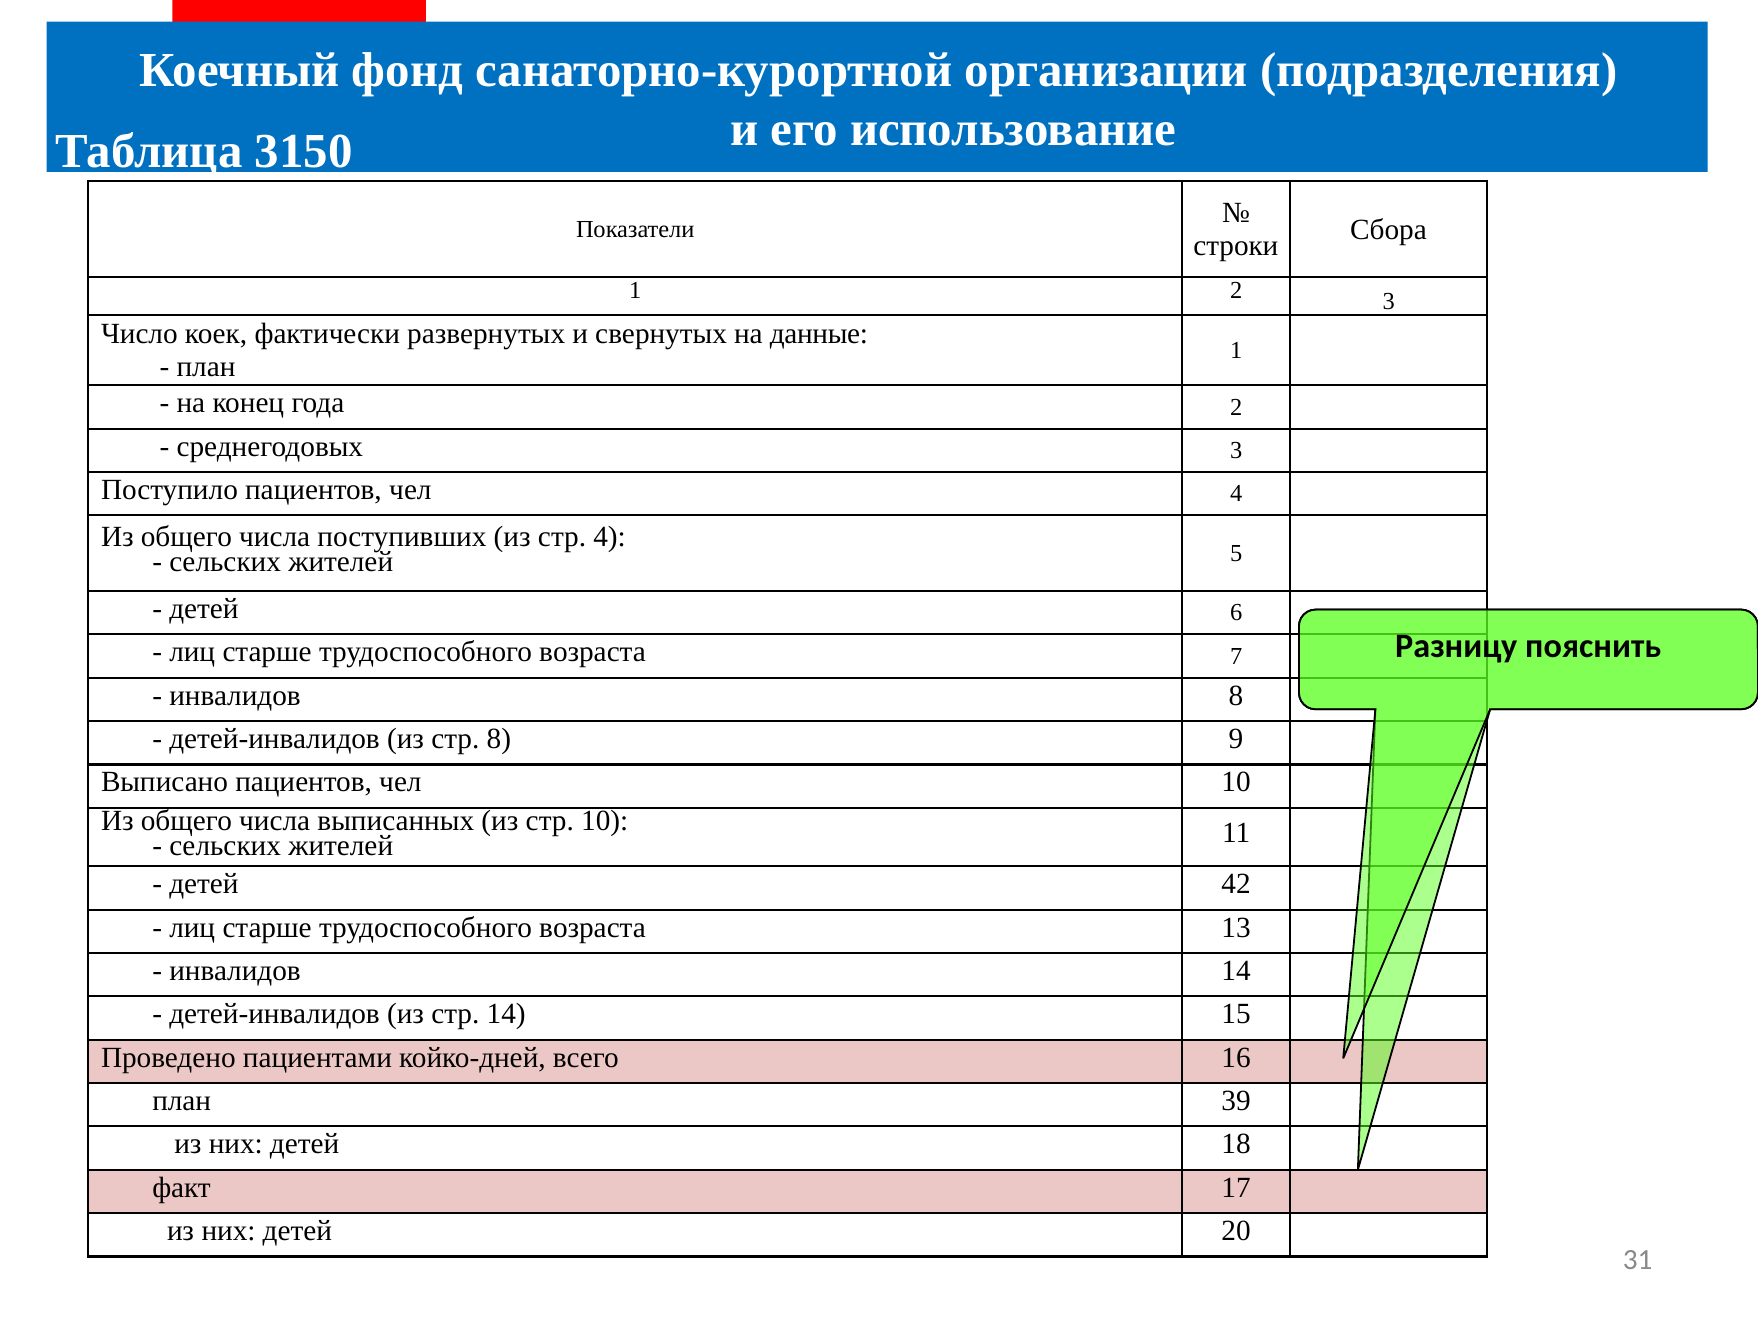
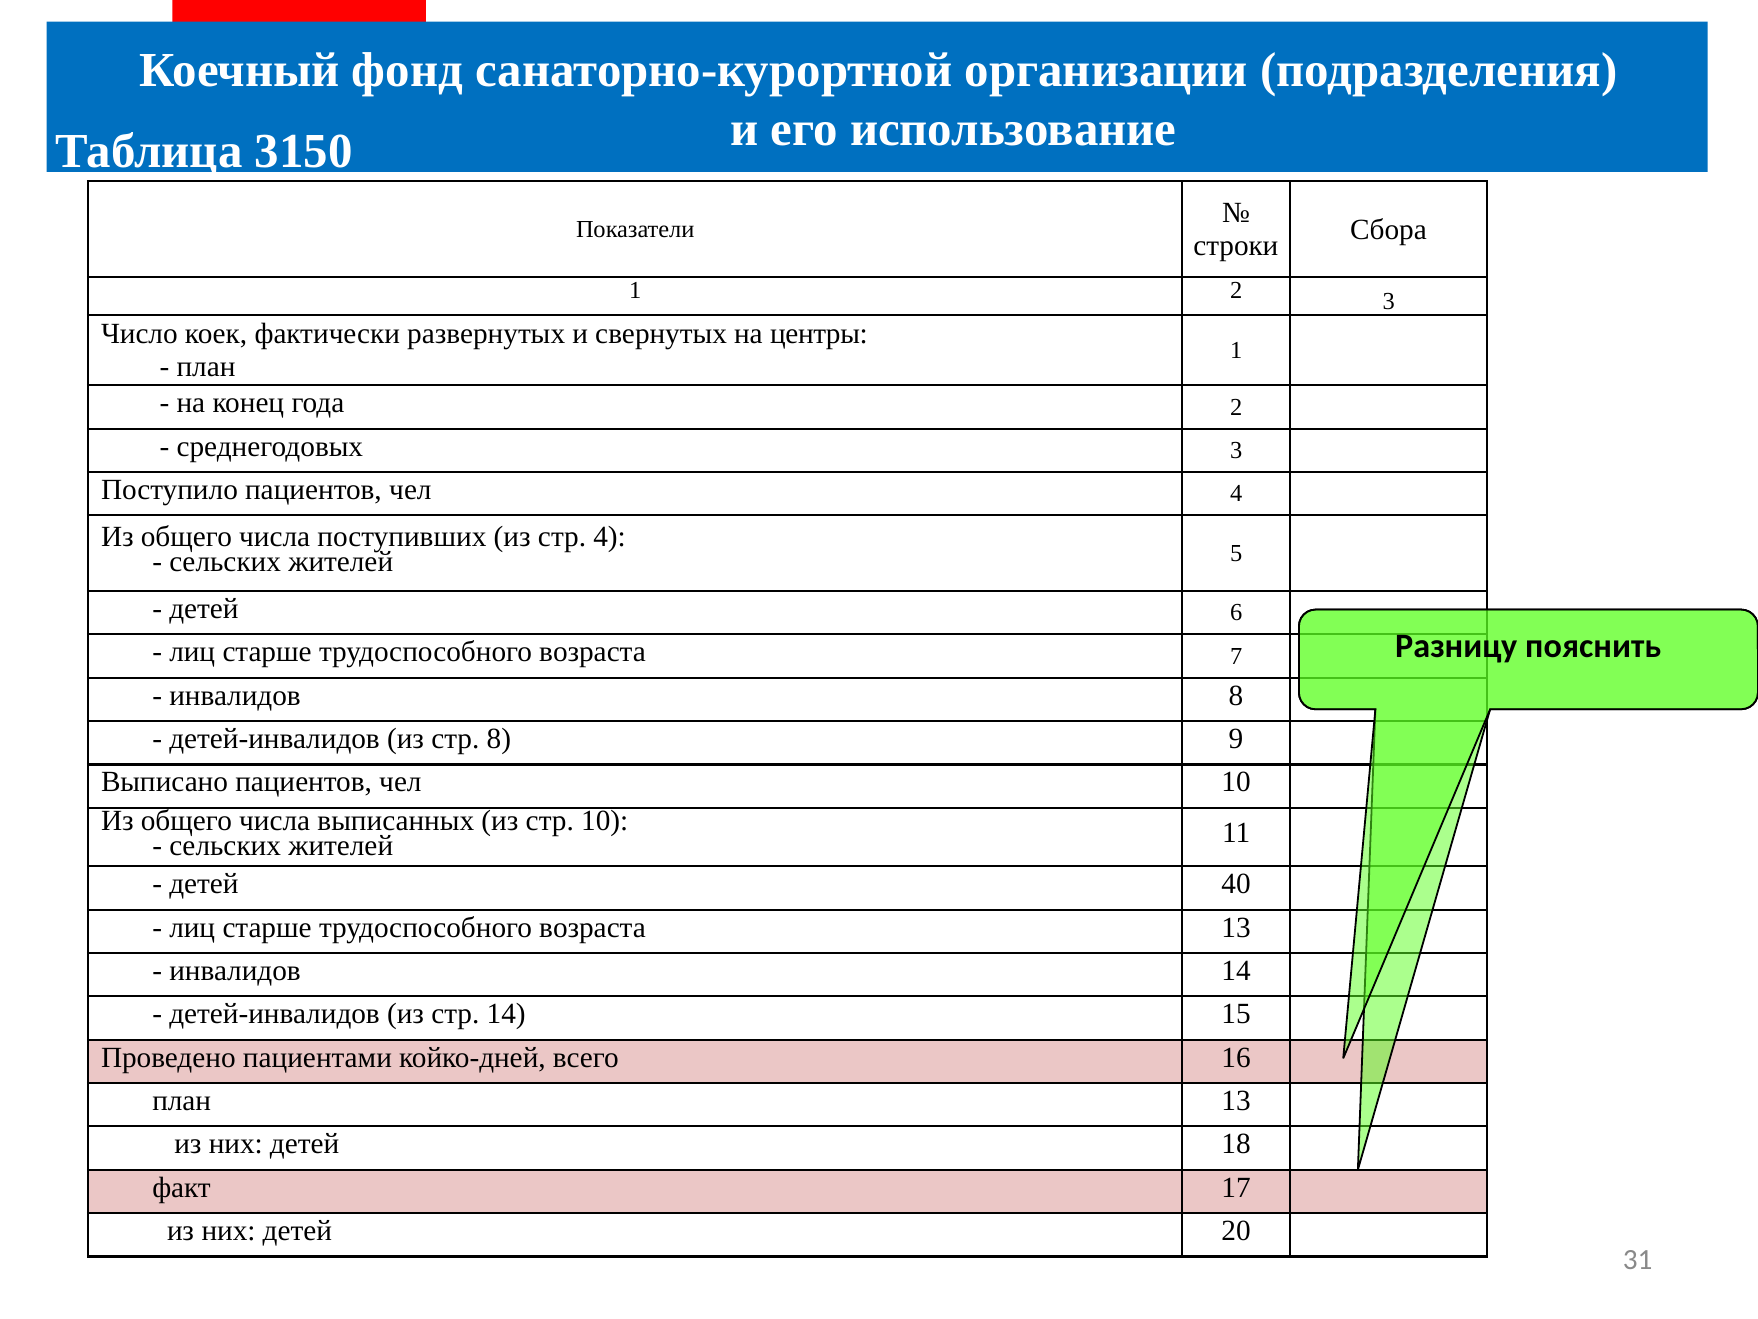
данные: данные -> центры (819, 334)
42: 42 -> 40 (1236, 884)
план 39: 39 -> 13 (1236, 1100)
